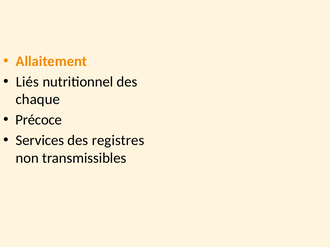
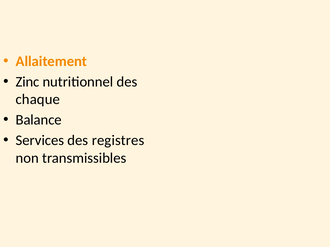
Liés: Liés -> Zinc (28, 82)
Précoce: Précoce -> Balance (39, 120)
